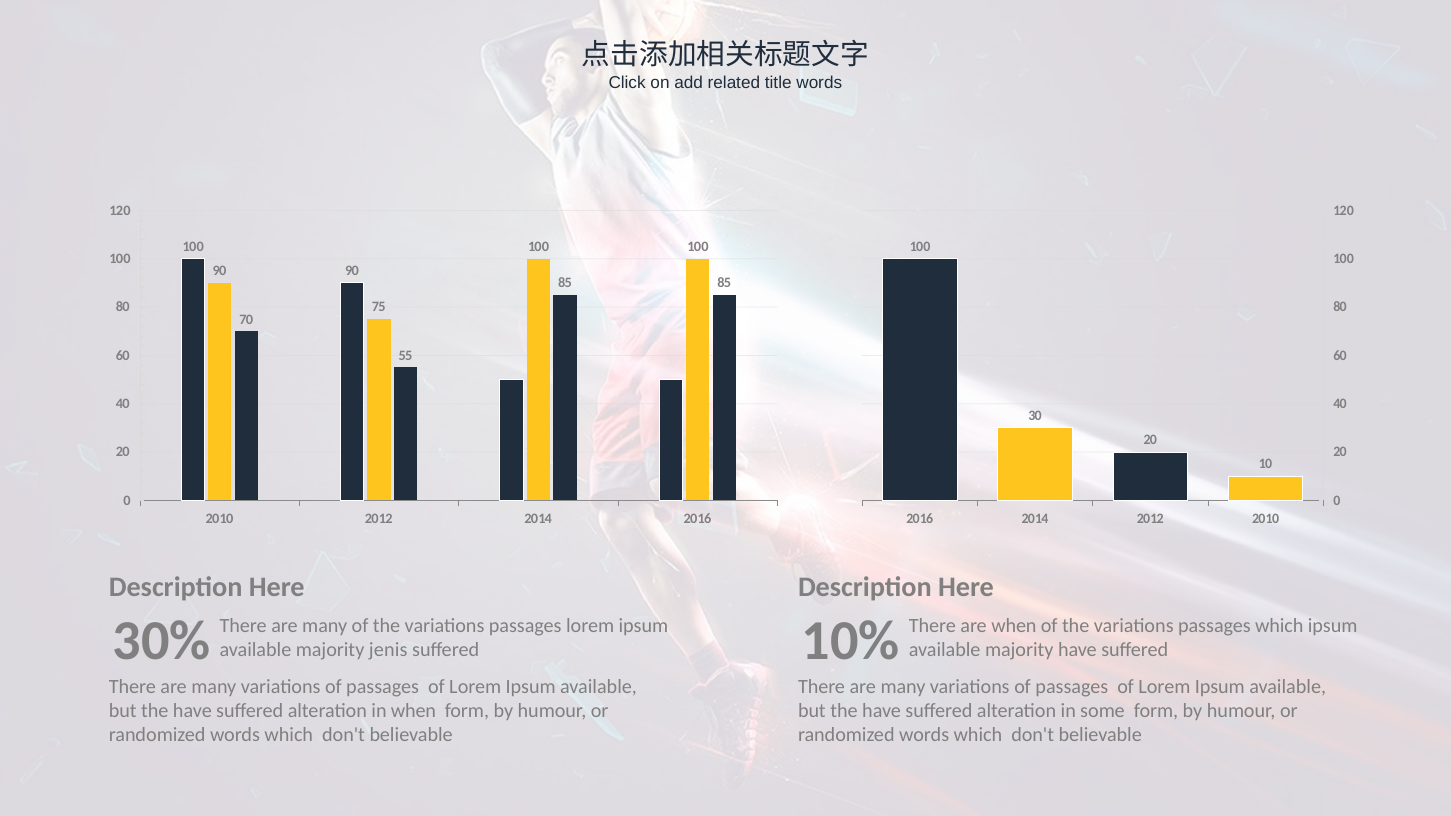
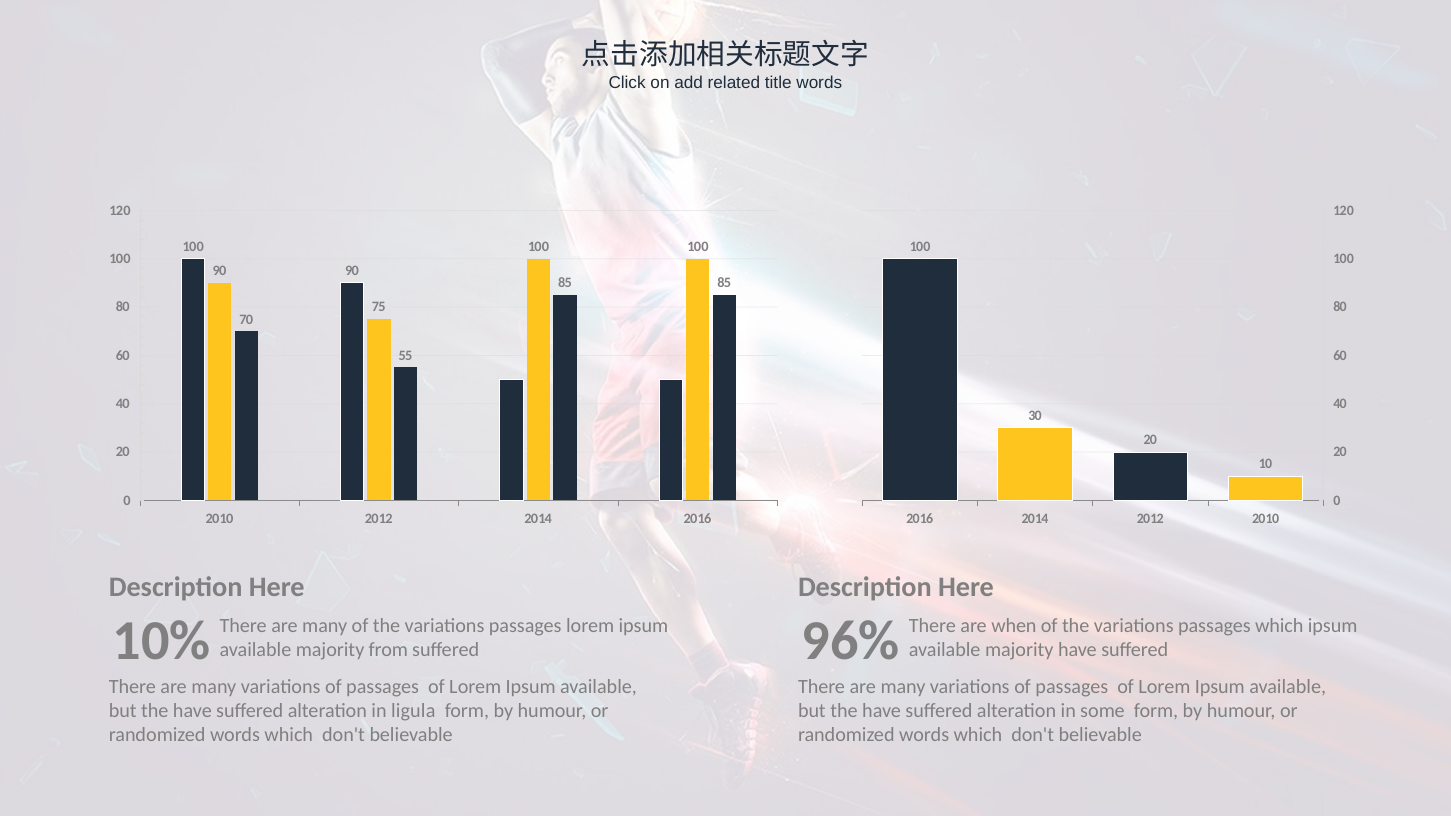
30%: 30% -> 10% (162, 641)
10%: 10% -> 96% (851, 641)
jenis: jenis -> from (388, 650)
in when: when -> ligula (413, 711)
